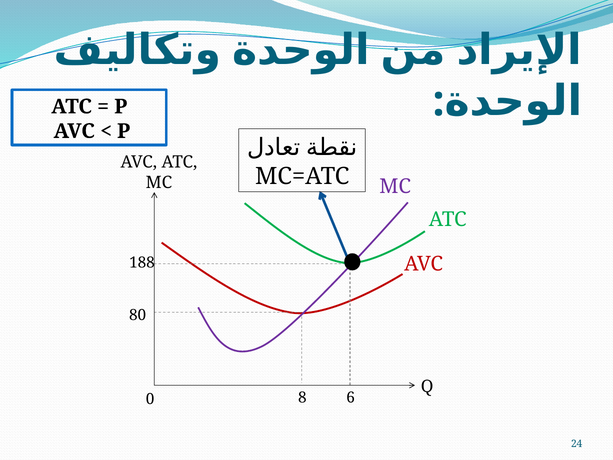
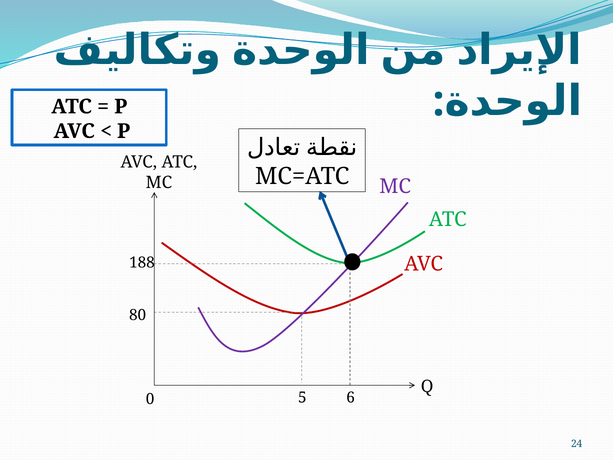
8: 8 -> 5 (302, 398)
